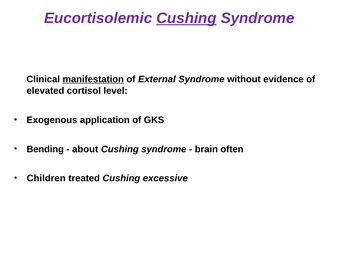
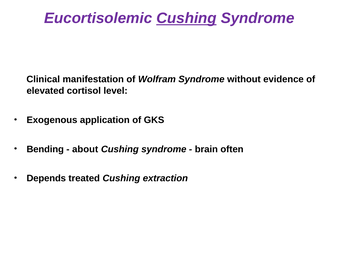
manifestation underline: present -> none (93, 79)
External: External -> Wolfram (157, 79)
Children: Children -> Depends (46, 179)
excessive: excessive -> extraction (165, 179)
